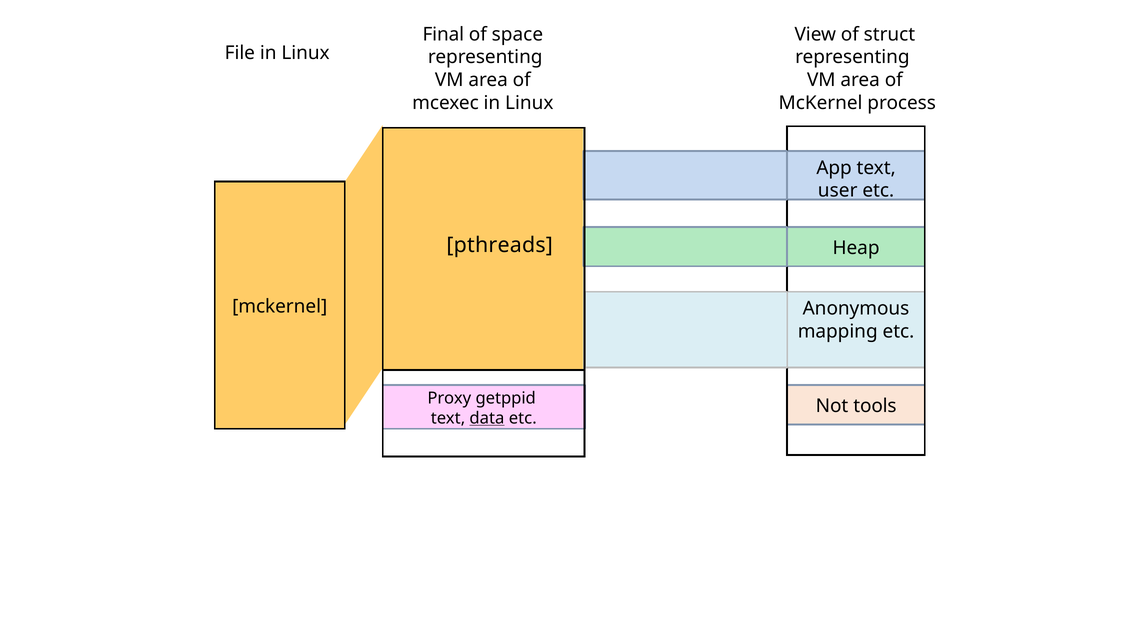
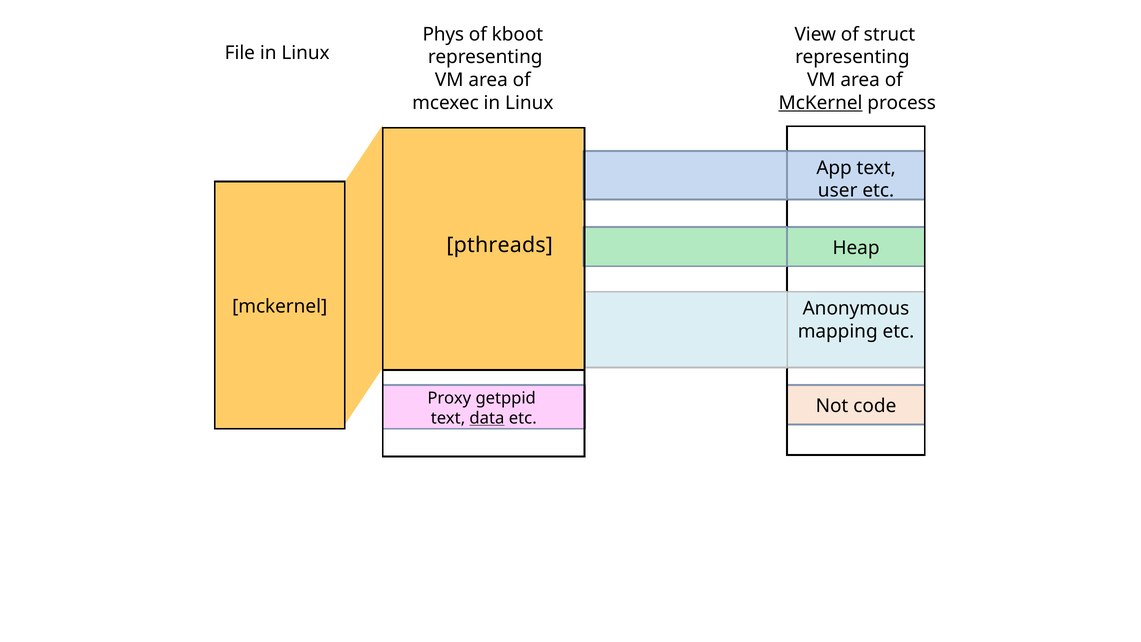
Final: Final -> Phys (443, 34)
space: space -> kboot (517, 34)
McKernel underline: none -> present (821, 103)
tools: tools -> code (875, 406)
